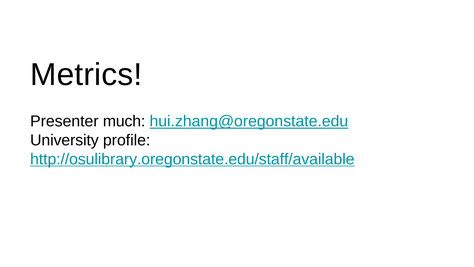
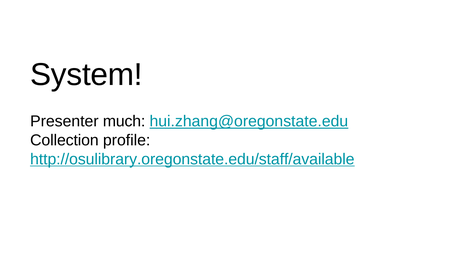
Metrics: Metrics -> System (86, 75)
University: University -> Collection (64, 140)
